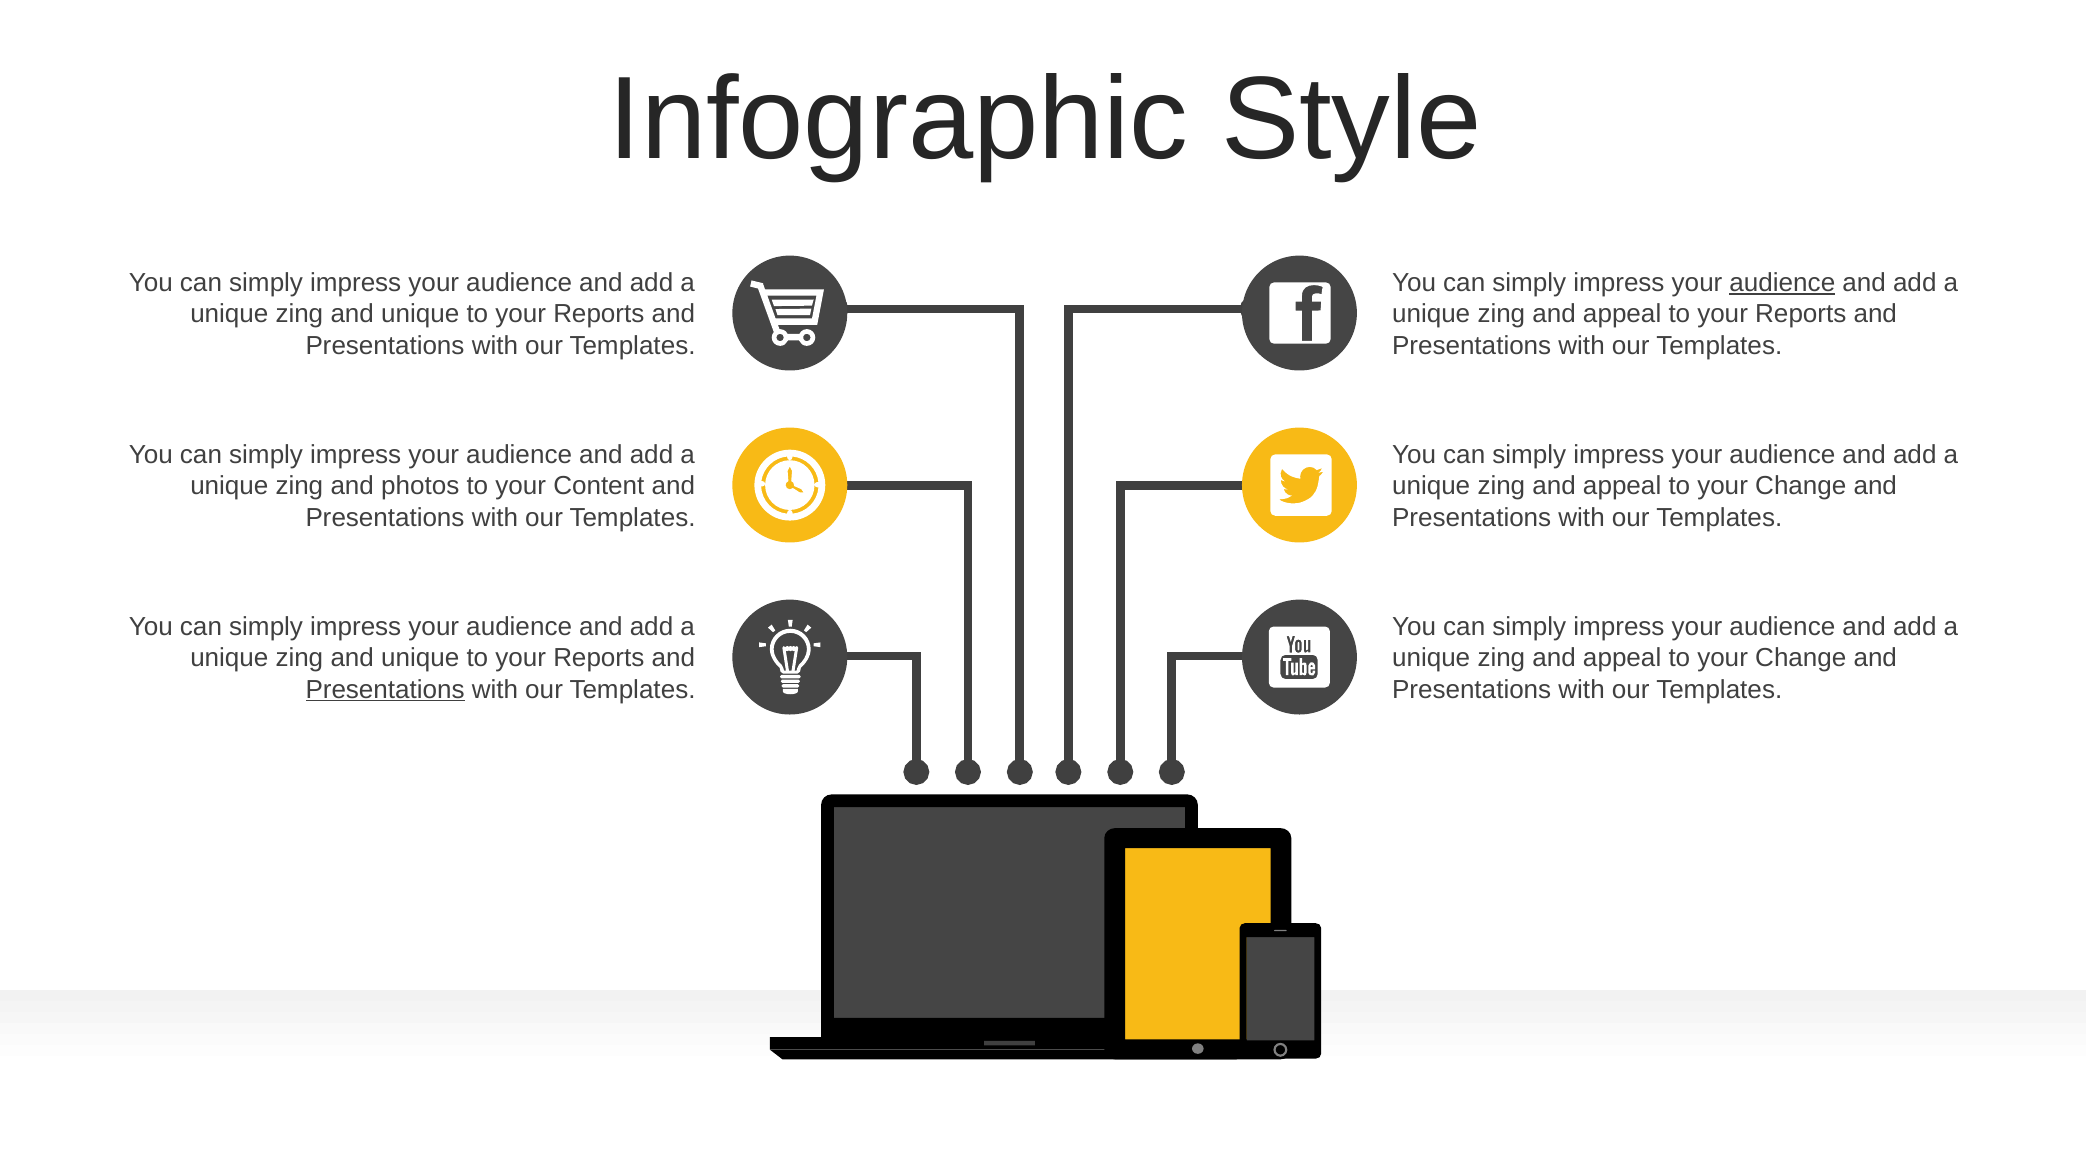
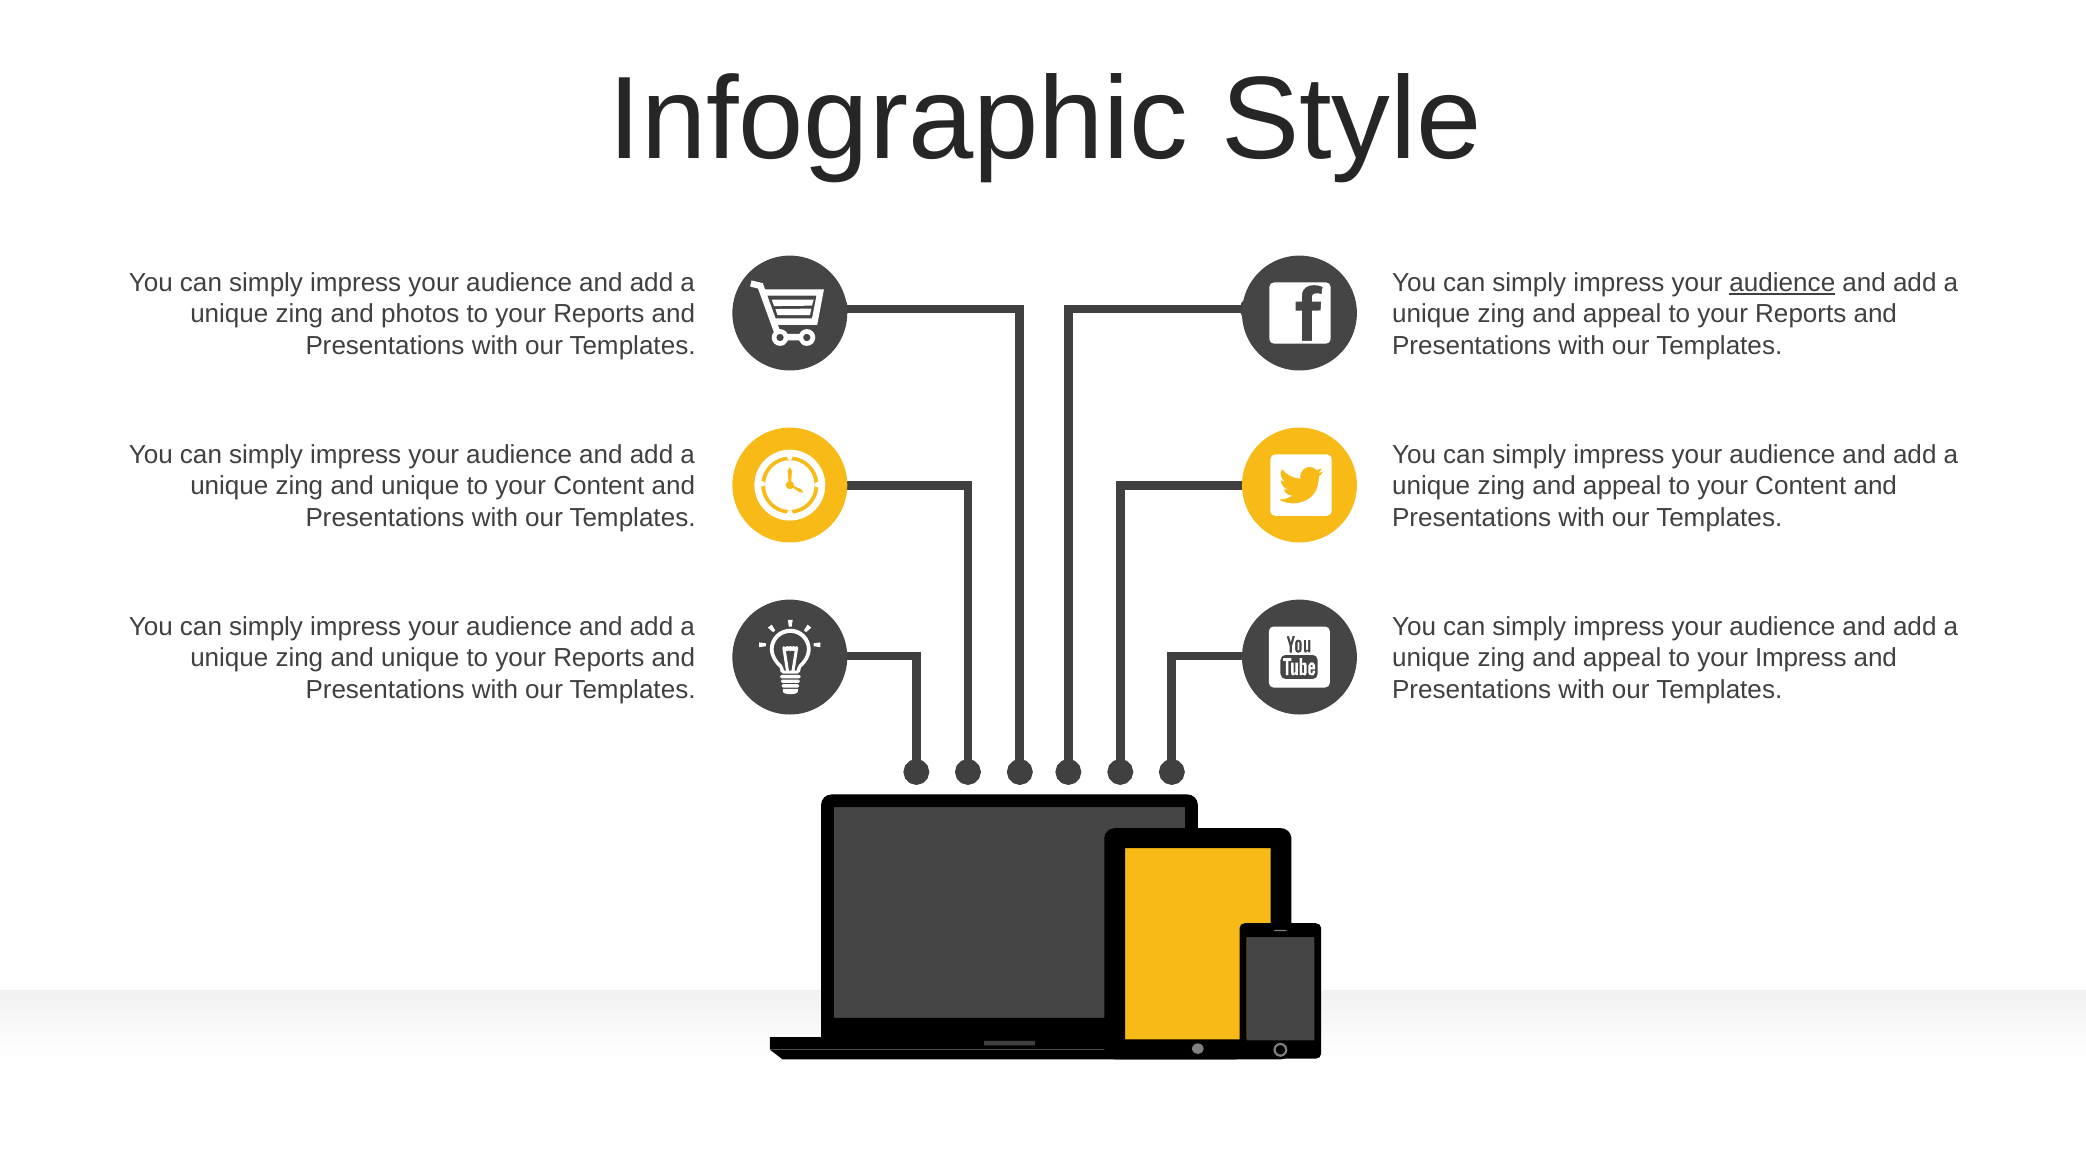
unique: unique -> photos (420, 314)
photos: photos -> unique (420, 486)
Change: Change -> Content (1801, 486)
Change: Change -> Impress (1801, 658)
Presentations underline: present -> none (385, 690)
